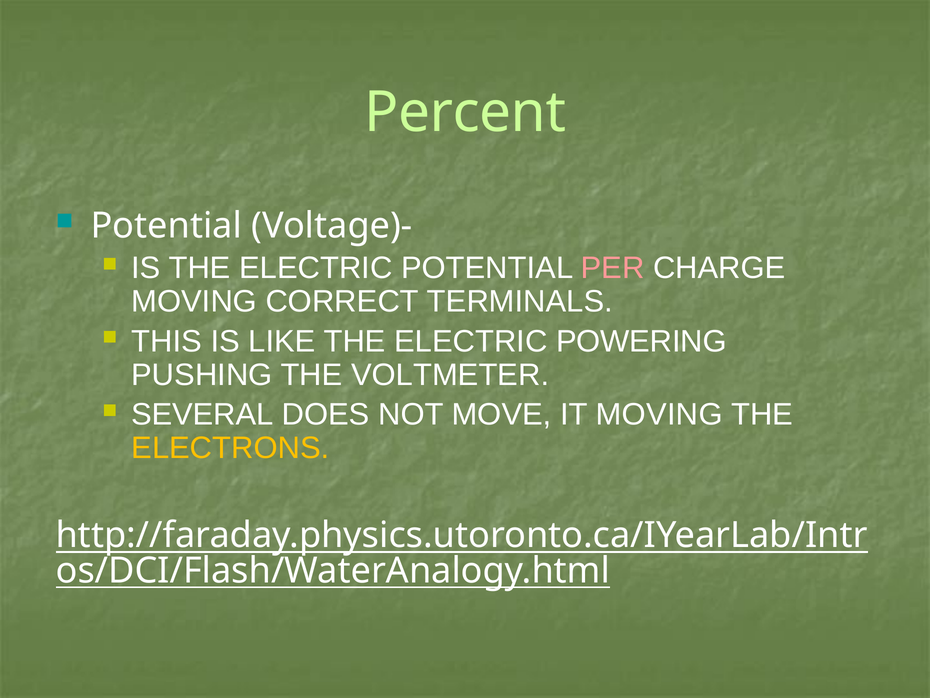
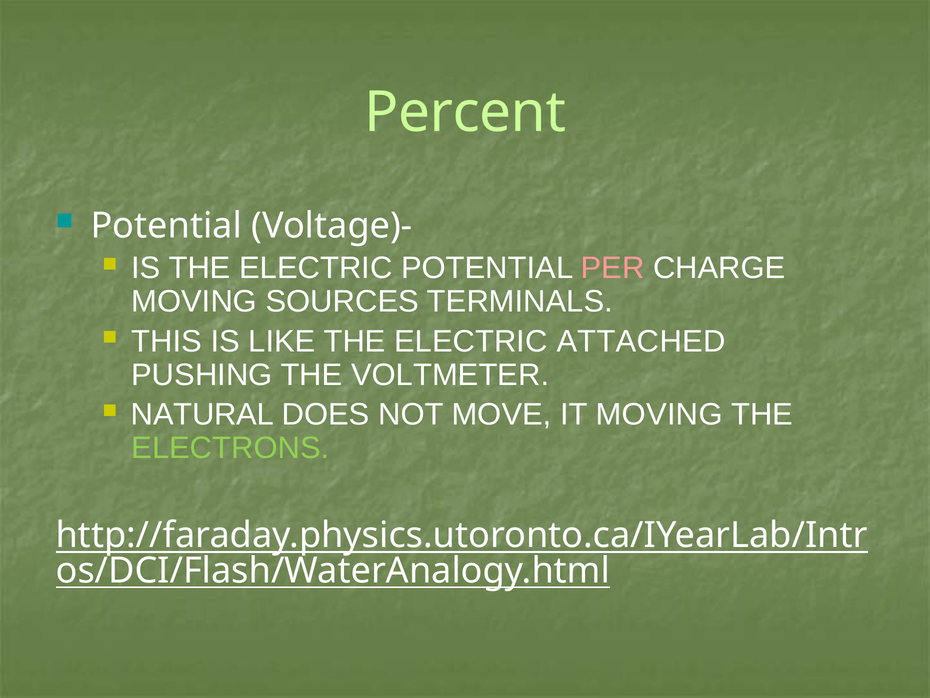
CORRECT: CORRECT -> SOURCES (342, 301)
POWERING: POWERING -> ATTACHED (641, 341)
SEVERAL: SEVERAL -> NATURAL (202, 414)
ELECTRONS colour: yellow -> light green (230, 448)
